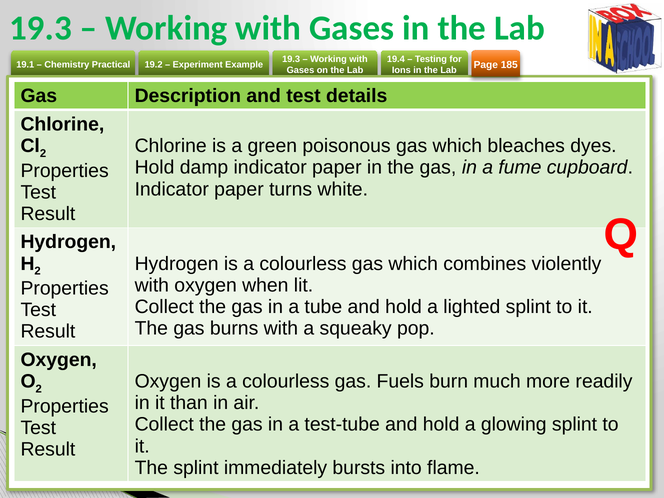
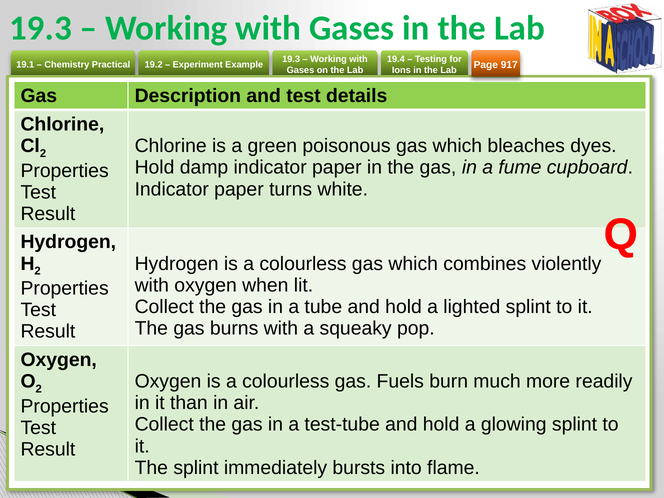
185: 185 -> 917 (509, 65)
